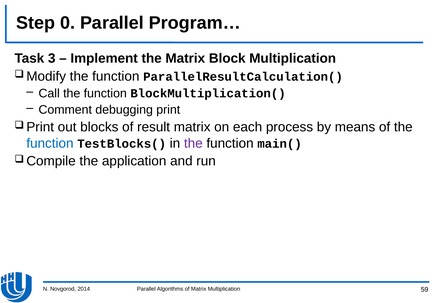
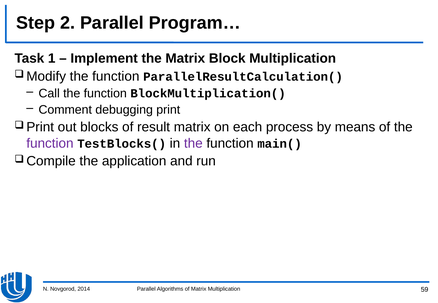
0: 0 -> 2 (68, 23)
3: 3 -> 1 (52, 58)
function colour: blue -> purple (50, 143)
